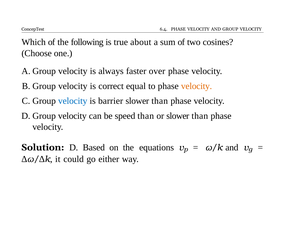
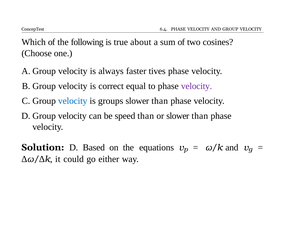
over: over -> tives (157, 71)
velocity colour: orange -> purple (197, 86)
barrier: barrier -> groups (111, 101)
